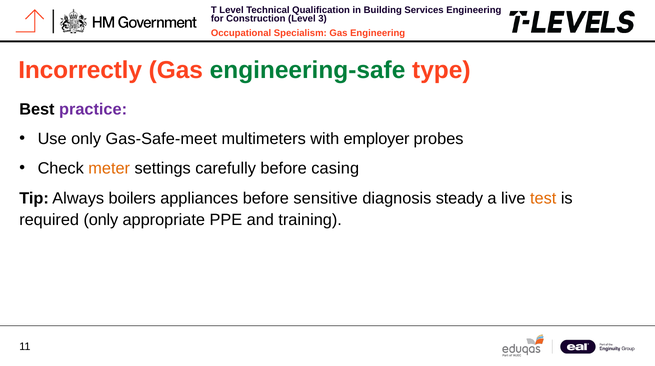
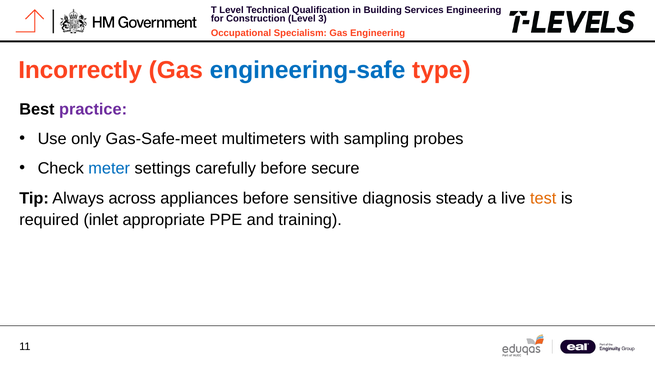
engineering-safe colour: green -> blue (308, 70)
employer: employer -> sampling (376, 139)
meter colour: orange -> blue (109, 169)
casing: casing -> secure (335, 169)
boilers: boilers -> across (132, 198)
required only: only -> inlet (101, 220)
